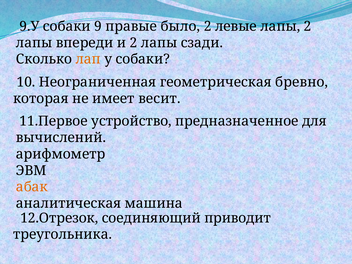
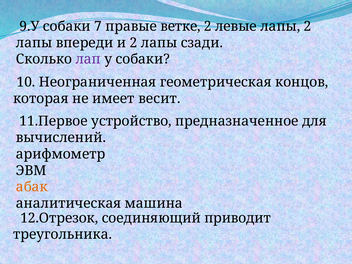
9: 9 -> 7 (98, 26)
было: было -> ветке (180, 26)
лап colour: orange -> purple (88, 59)
бревно: бревно -> концов (302, 82)
